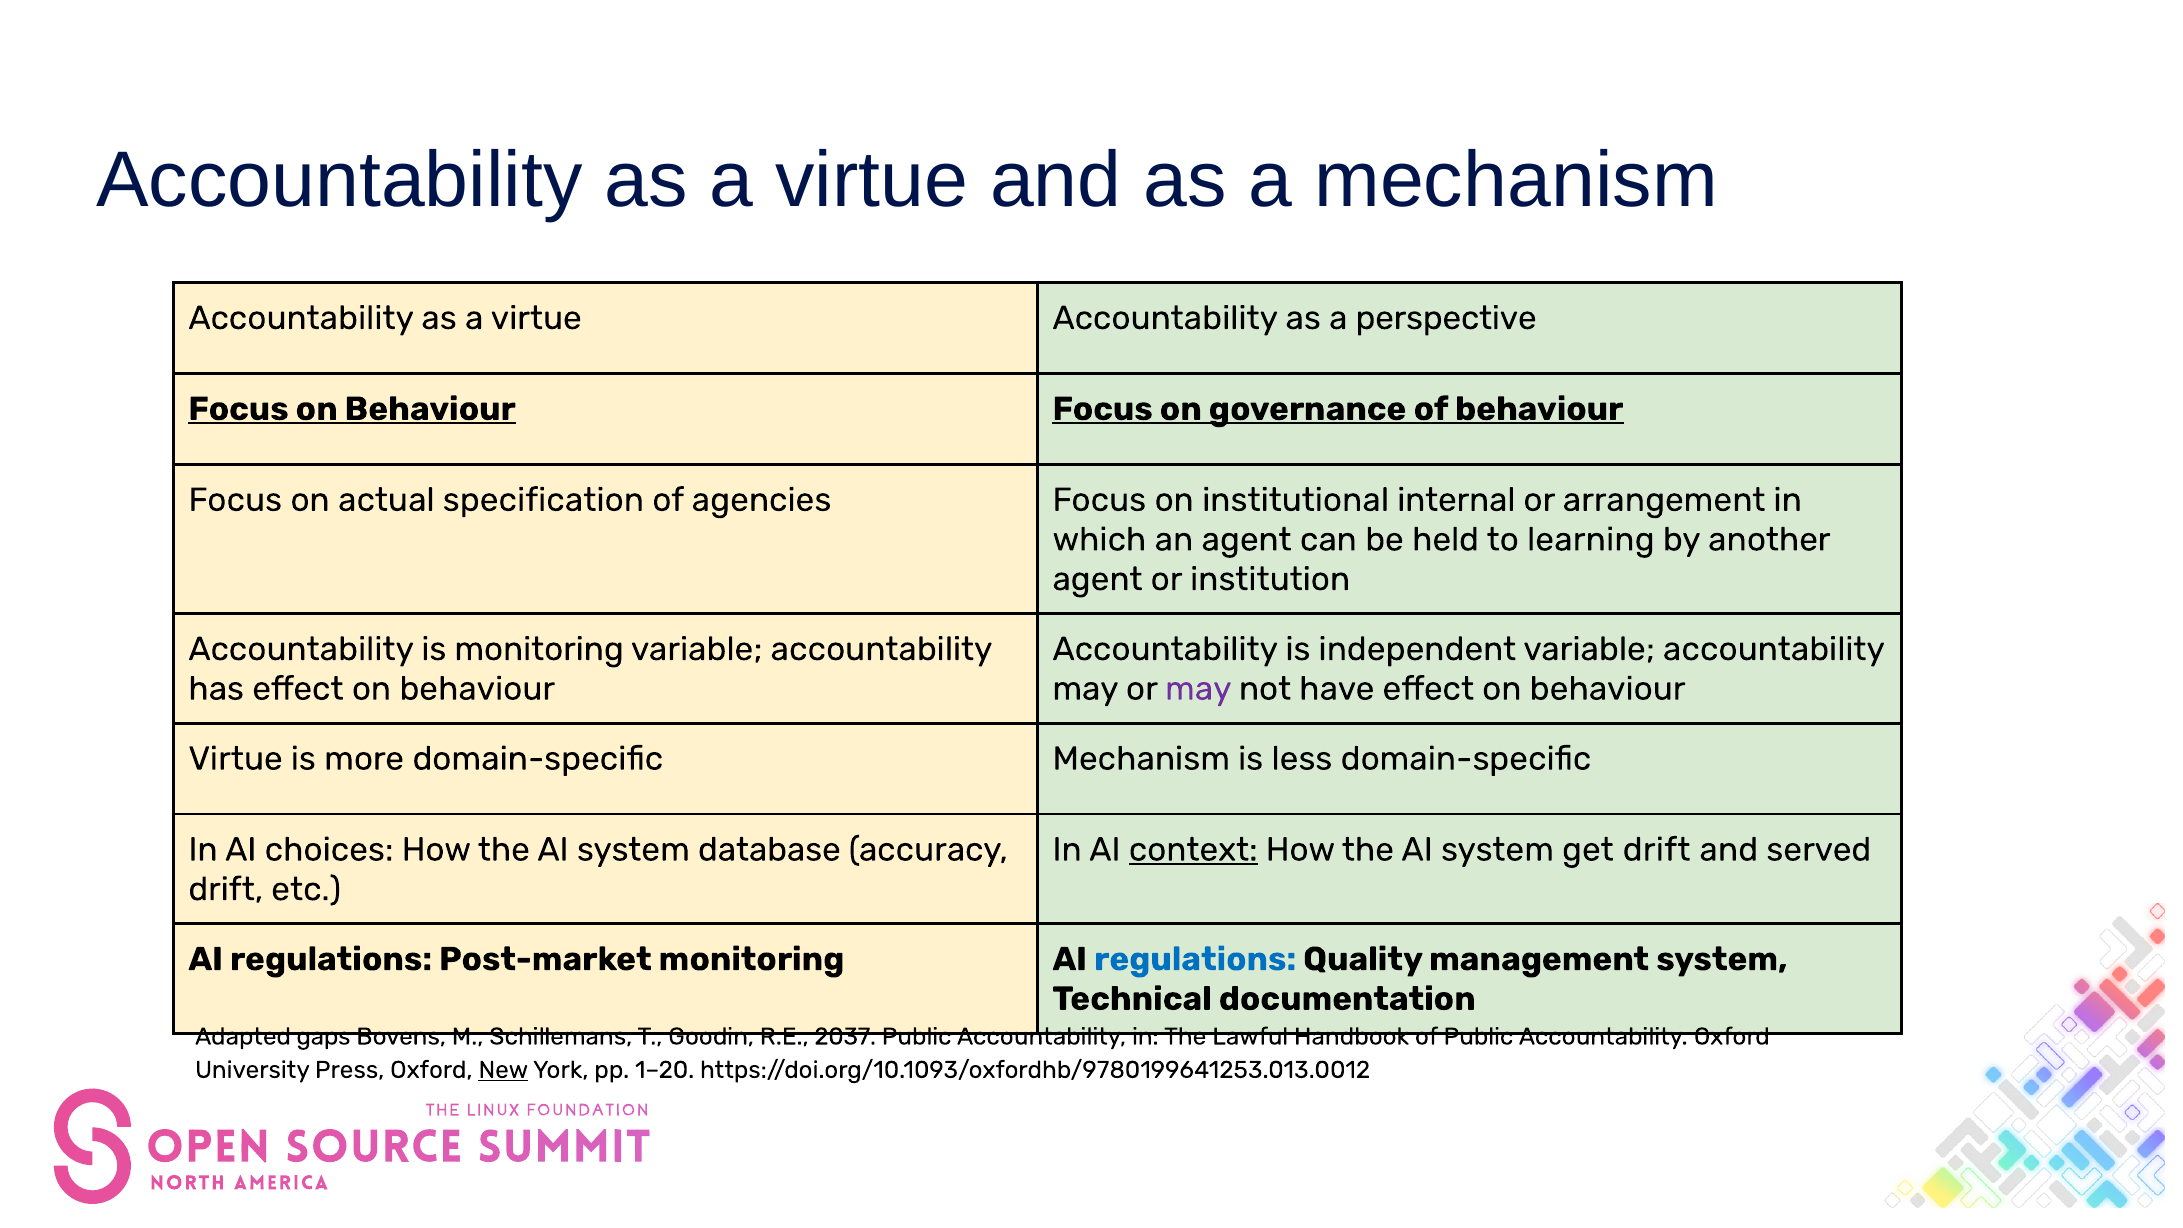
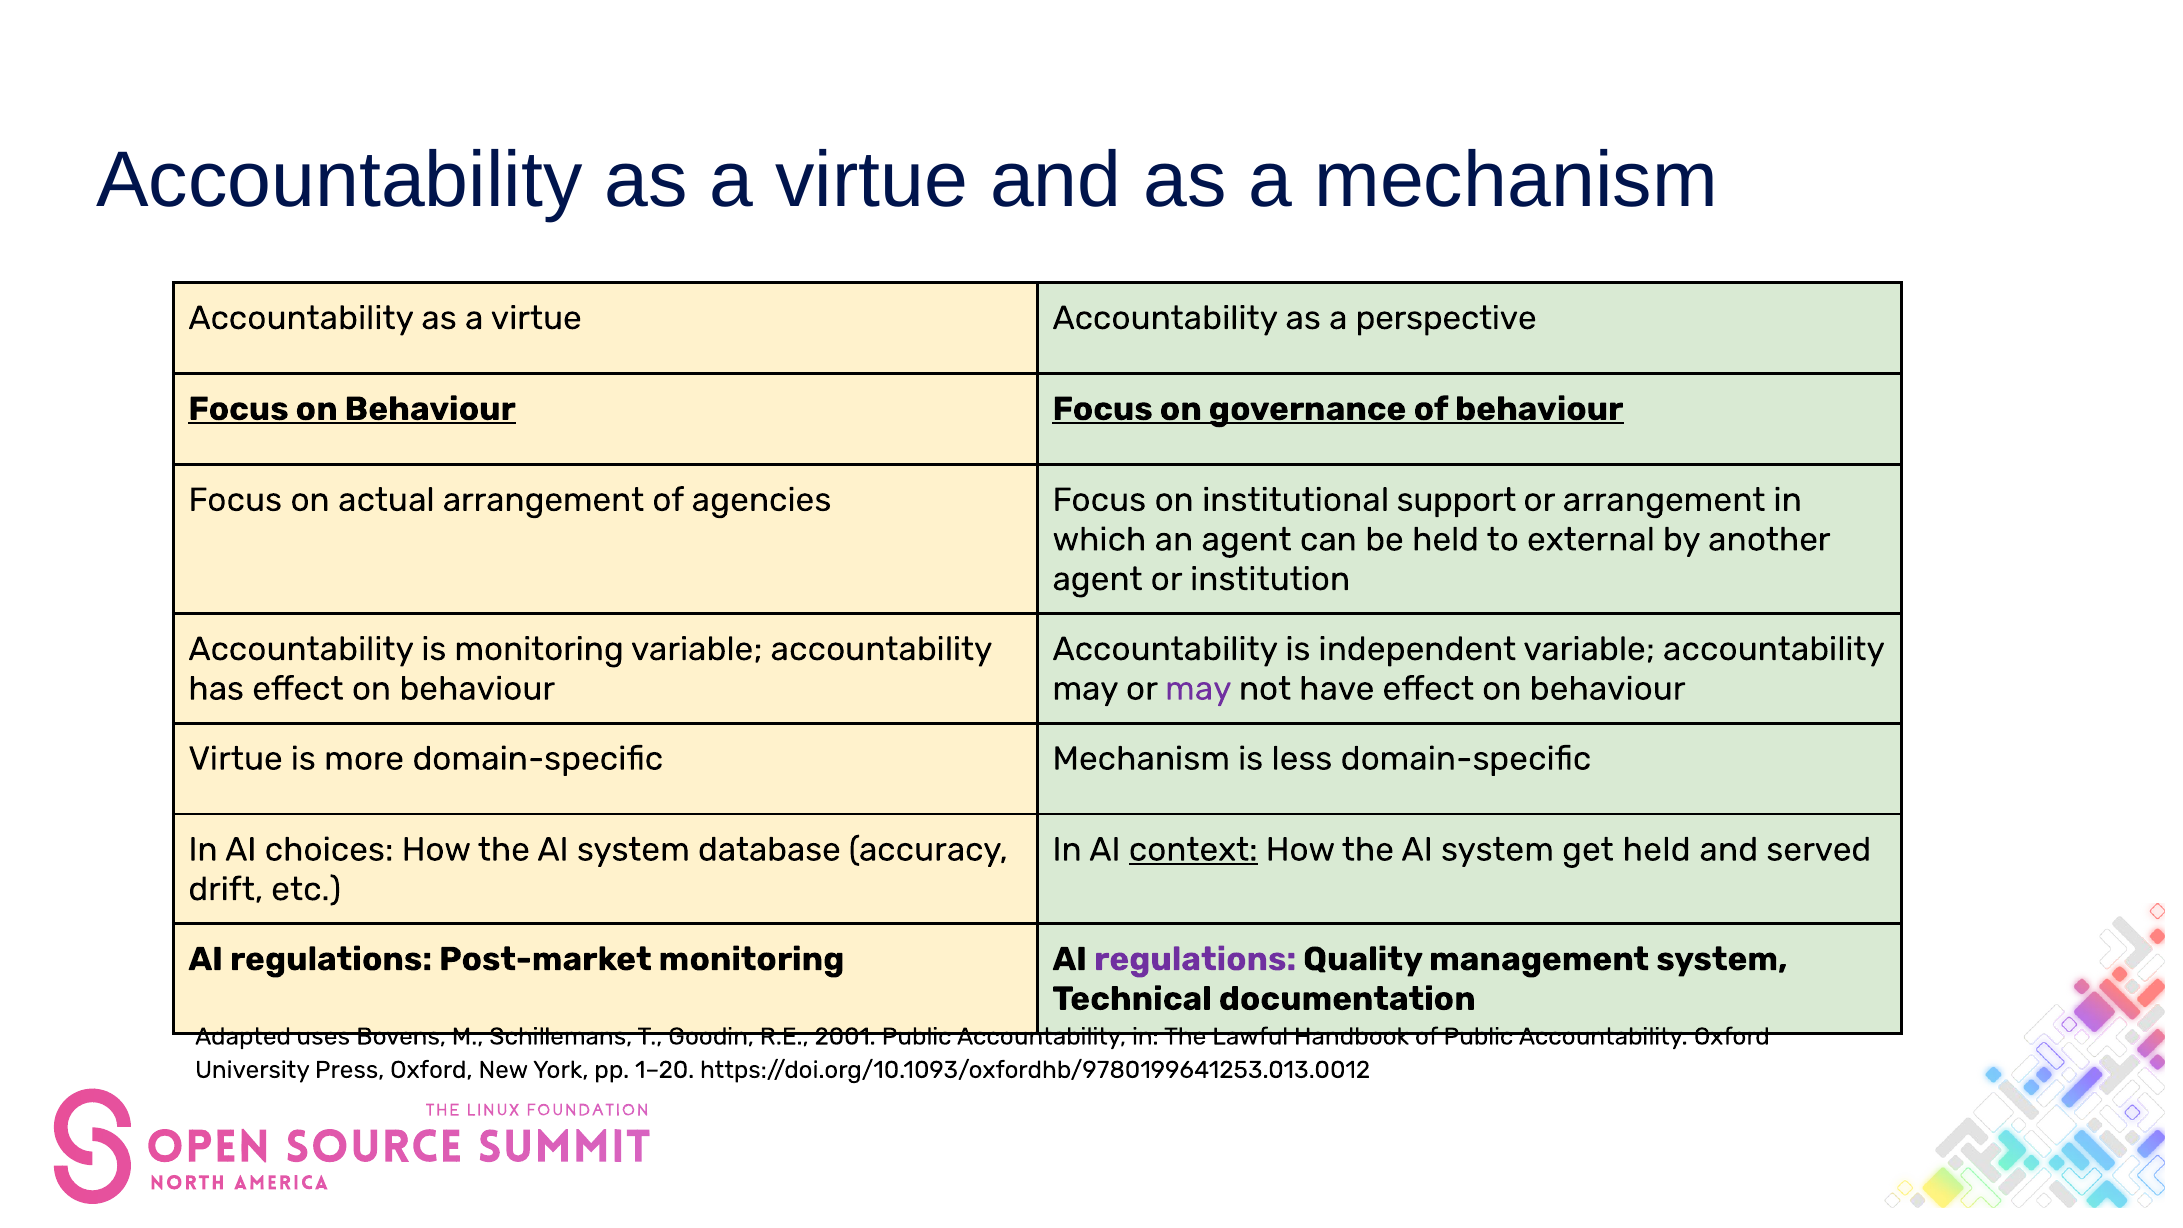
actual specification: specification -> arrangement (543, 500)
internal: internal -> support (1456, 500)
learning: learning -> external (1591, 539)
get drift: drift -> held (1657, 850)
regulations colour: blue -> purple (1195, 959)
gaps: gaps -> uses (323, 1036)
2037: 2037 -> 2001 (845, 1036)
New underline: present -> none (503, 1070)
